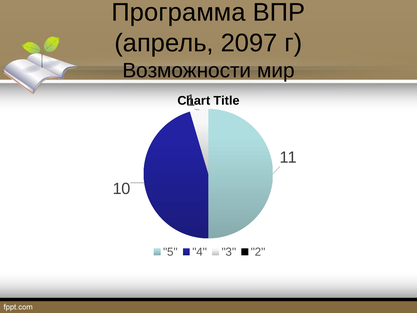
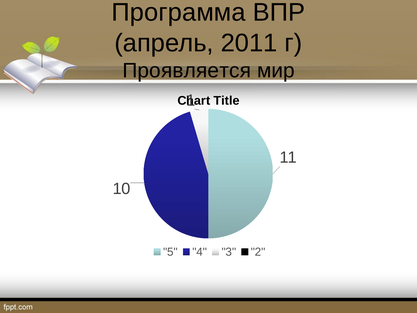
2097: 2097 -> 2011 (249, 43)
Возможности: Возможности -> Проявляется (187, 71)
